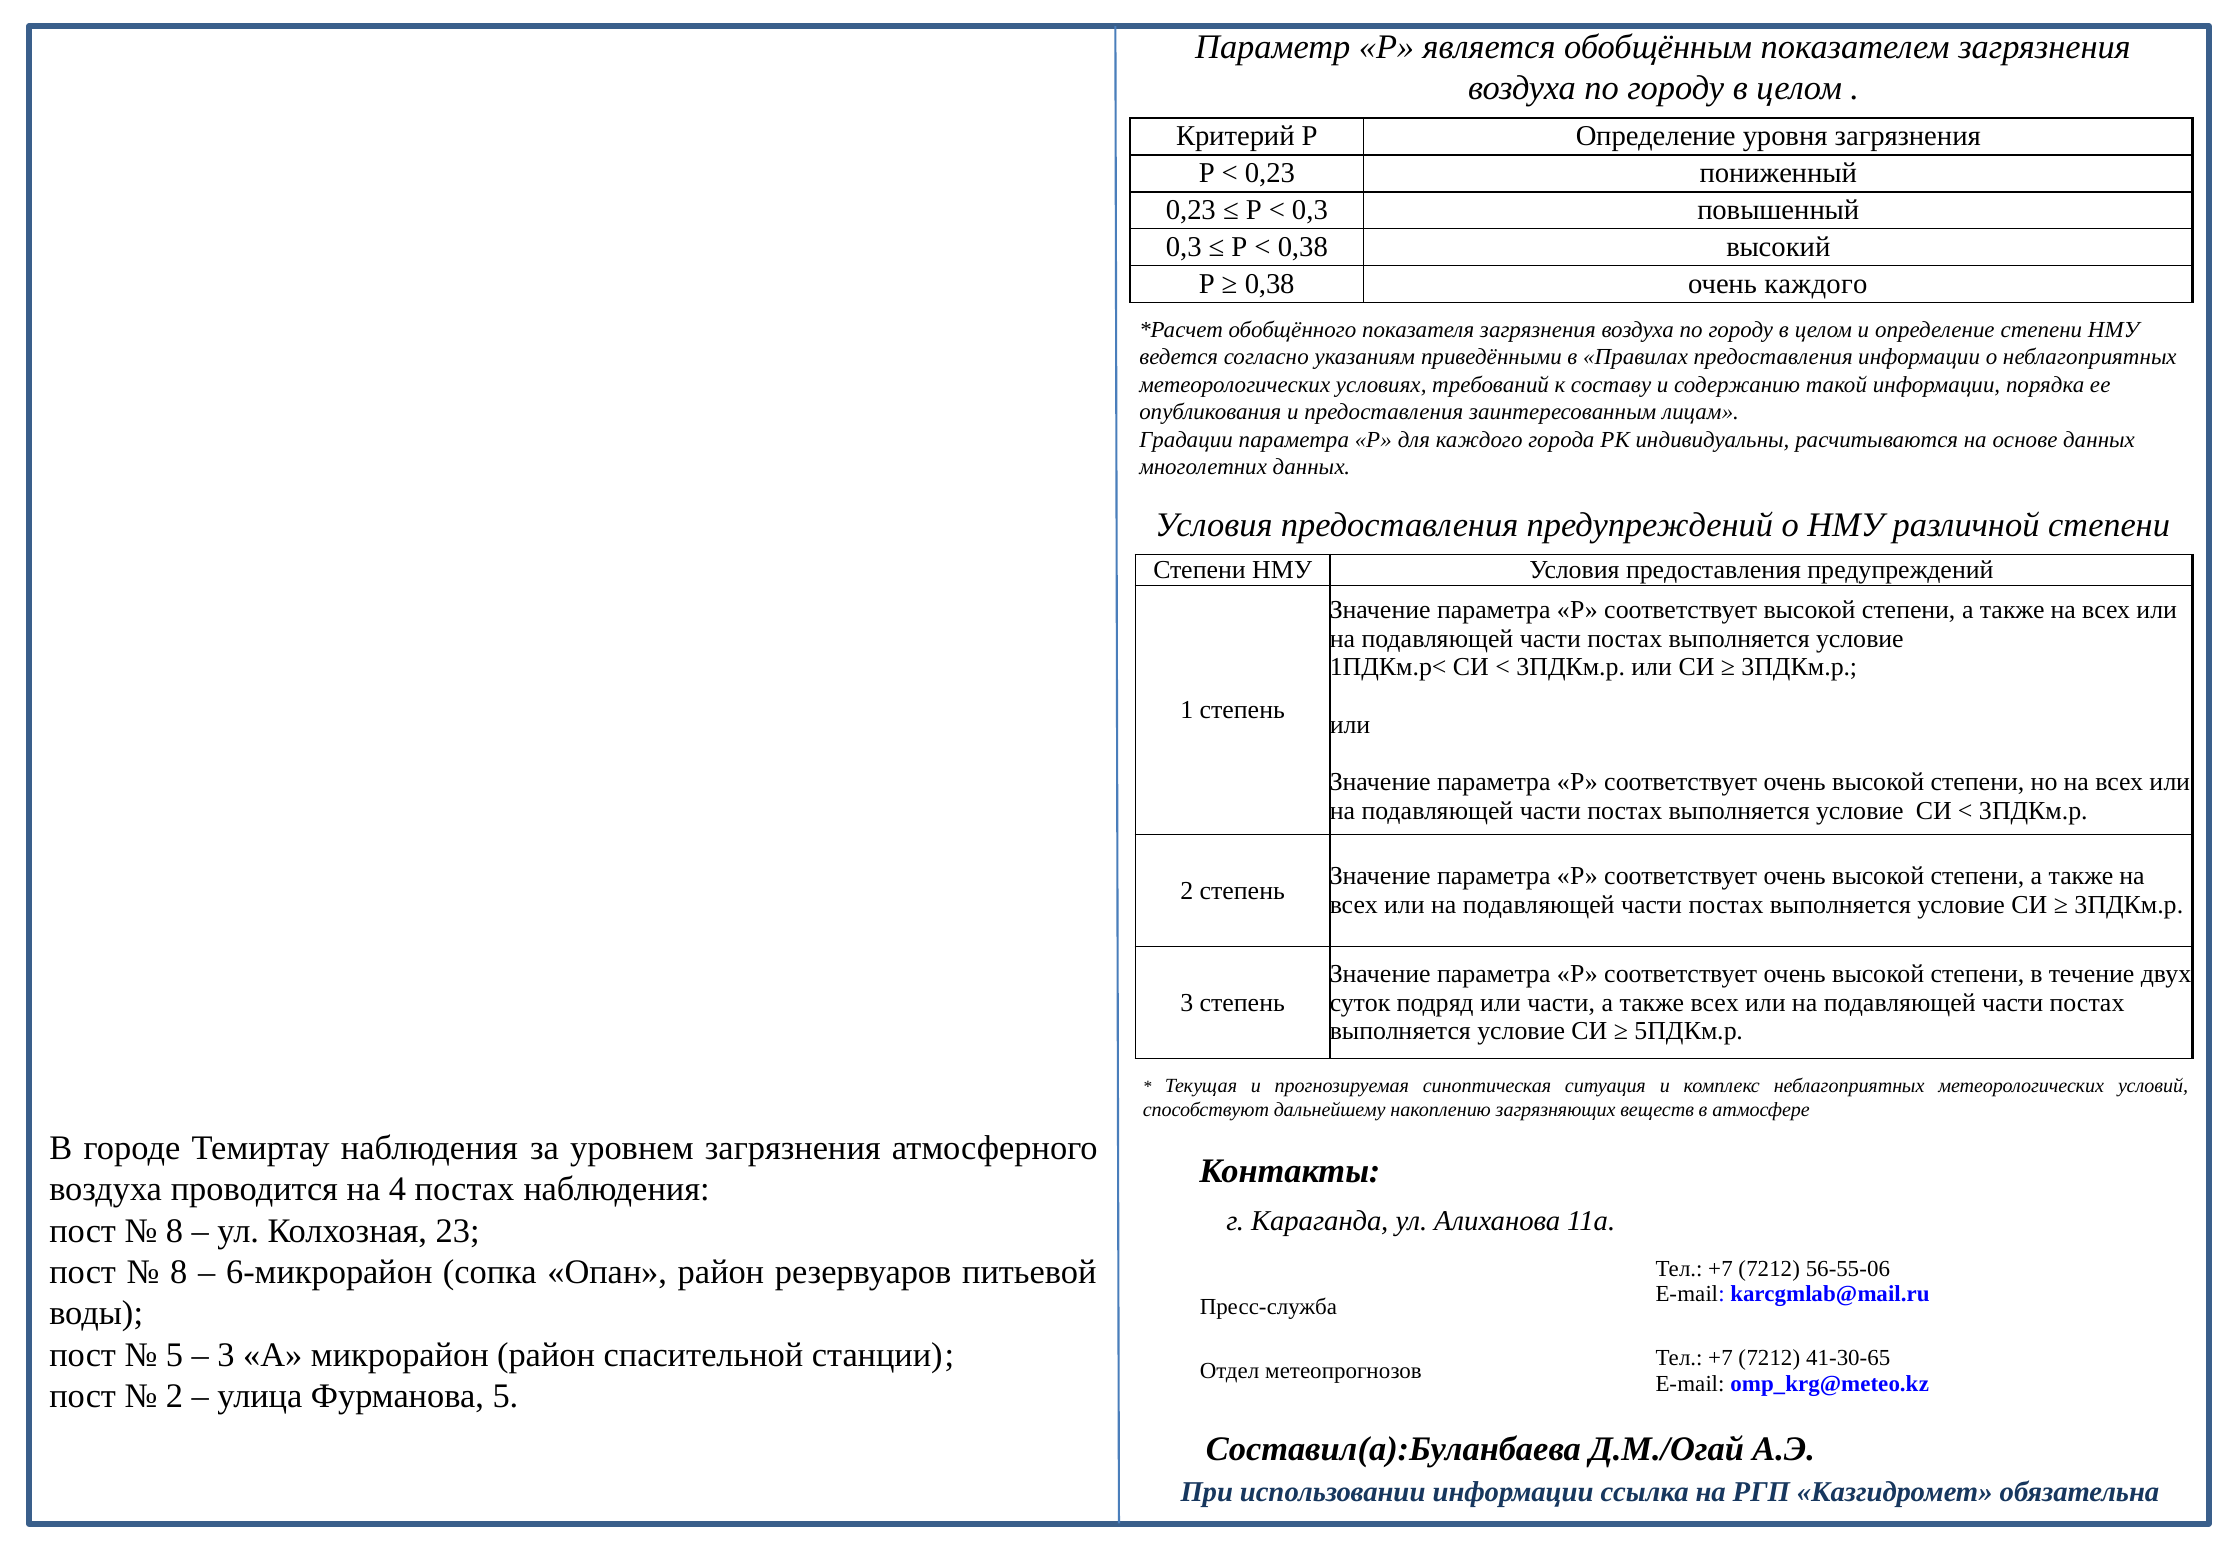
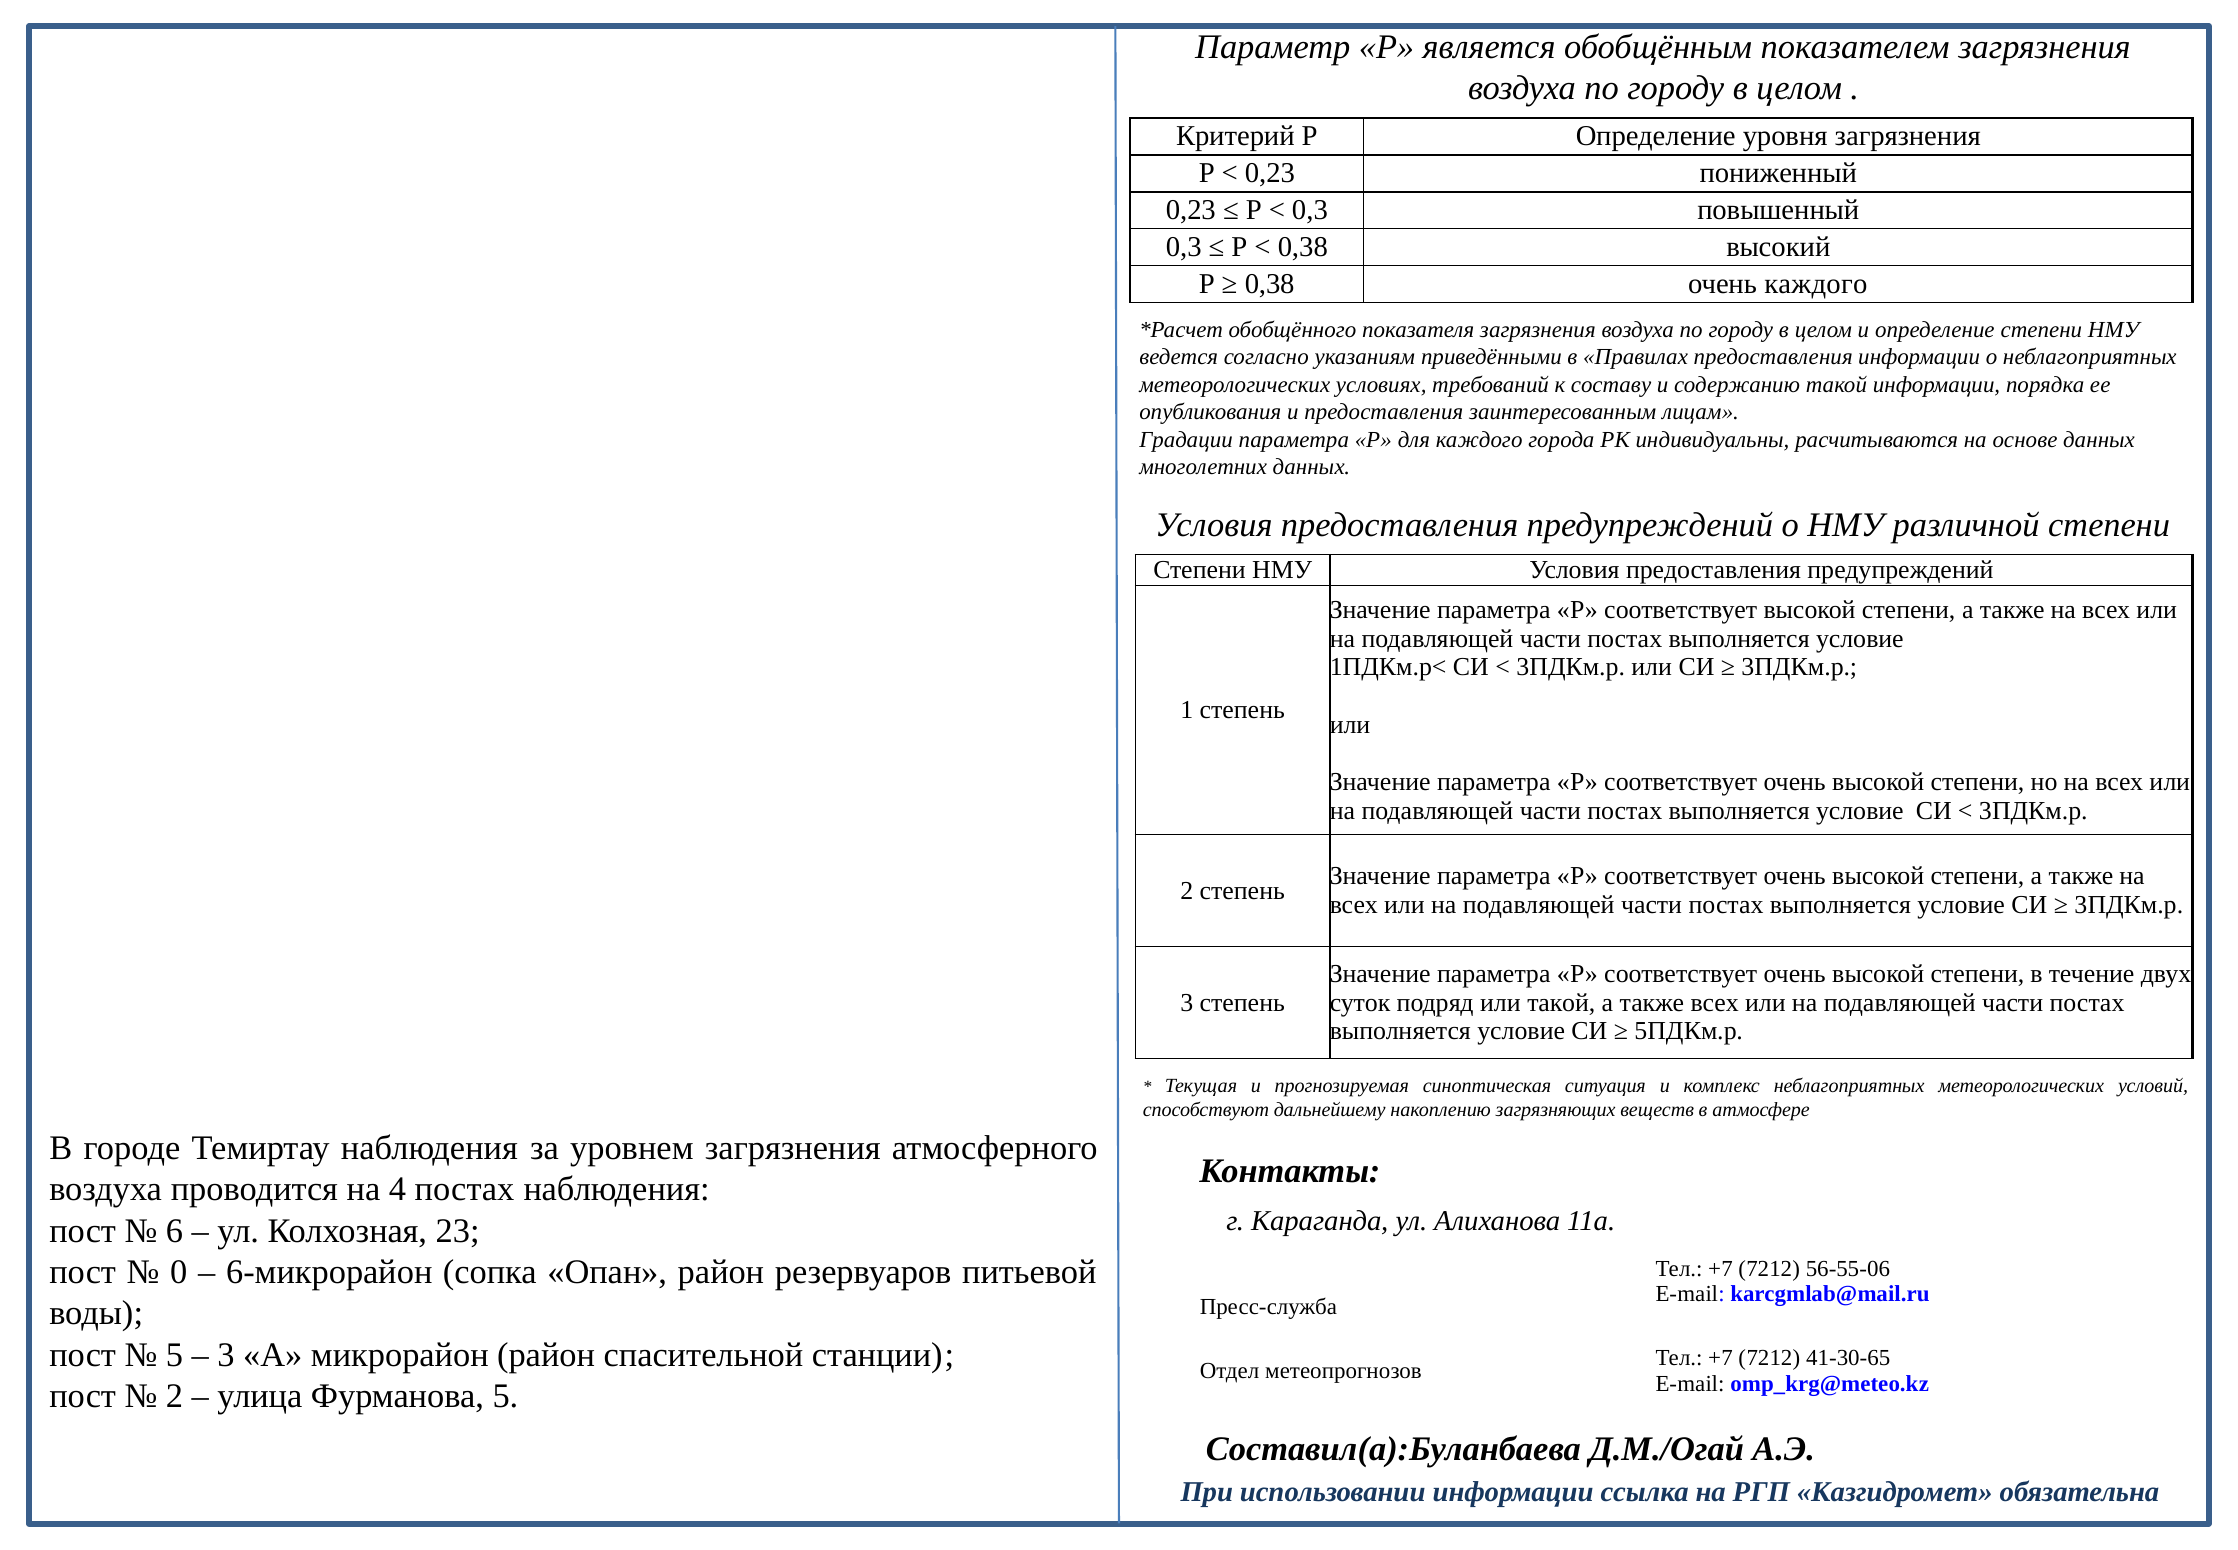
или части: части -> такой (1561, 1002)
8: 8 -> 6 (174, 1230)
8: 8 -> 0 (179, 1272)
